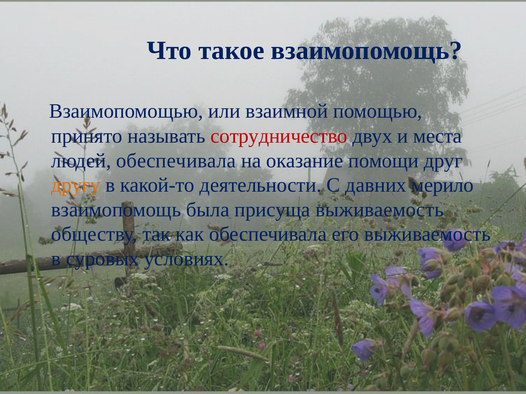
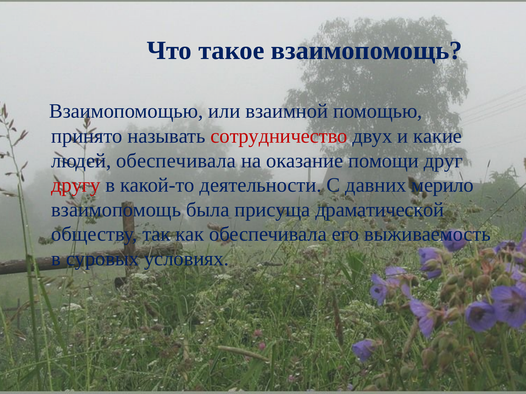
места: места -> какие (438, 136)
другу colour: orange -> red (76, 185)
присуща выживаемость: выживаемость -> драматической (380, 210)
